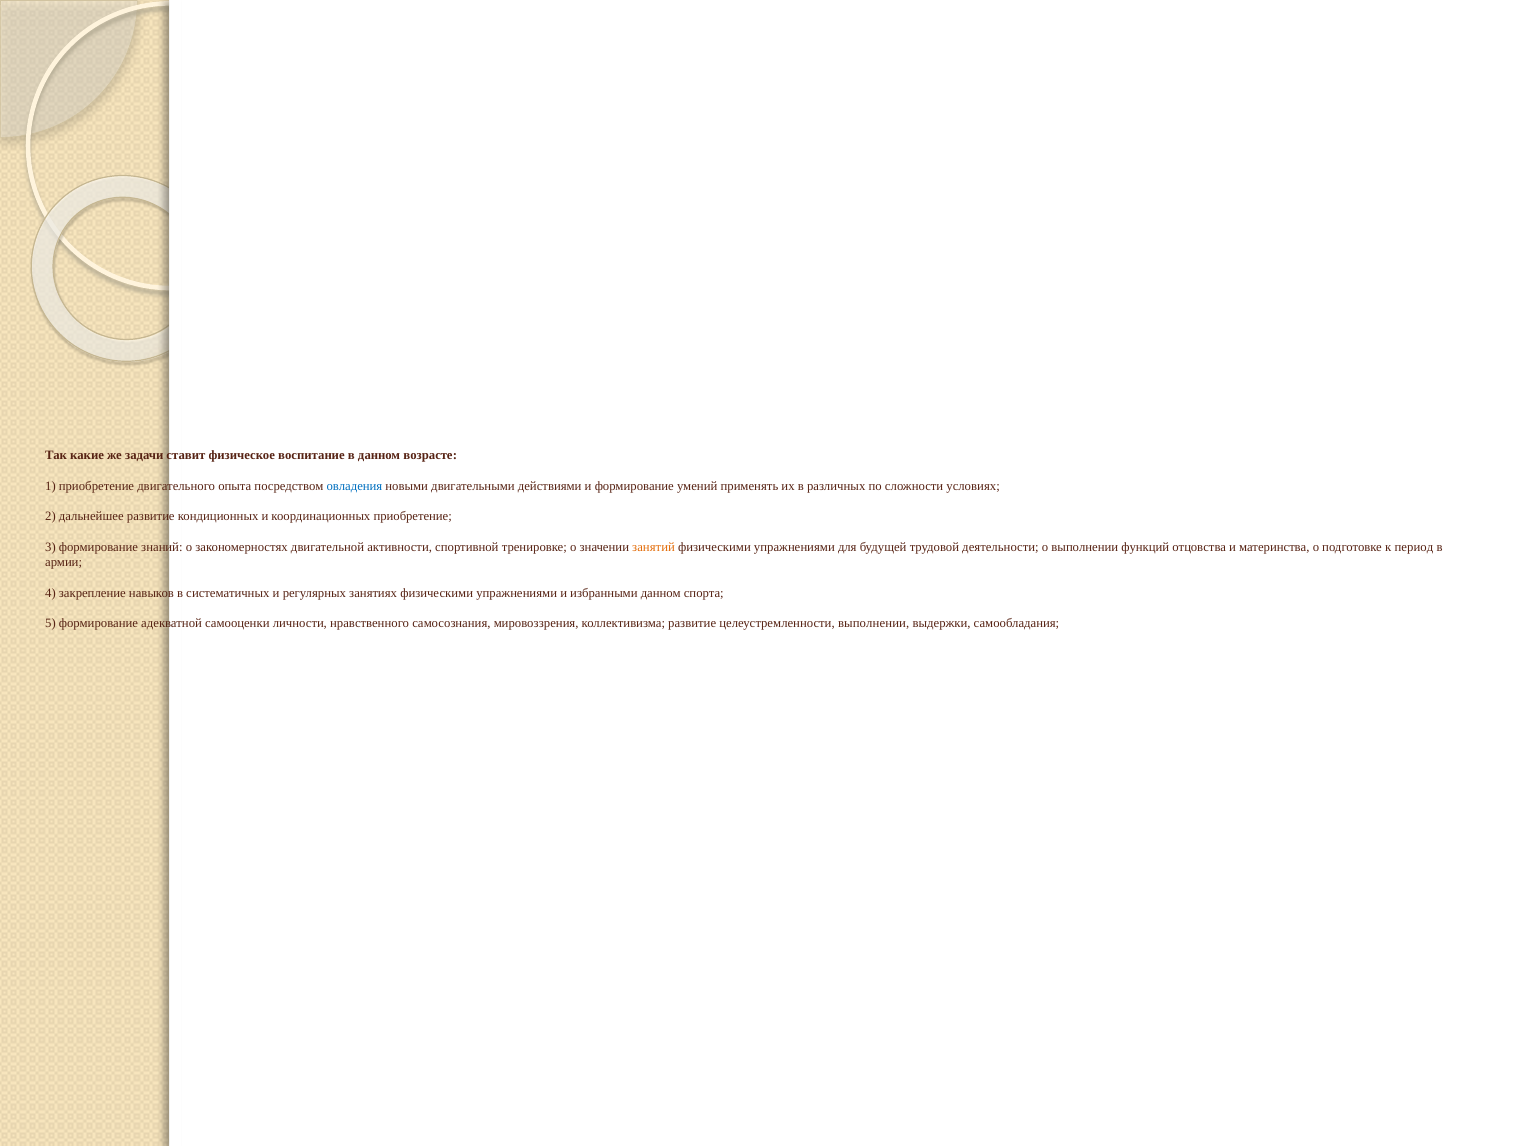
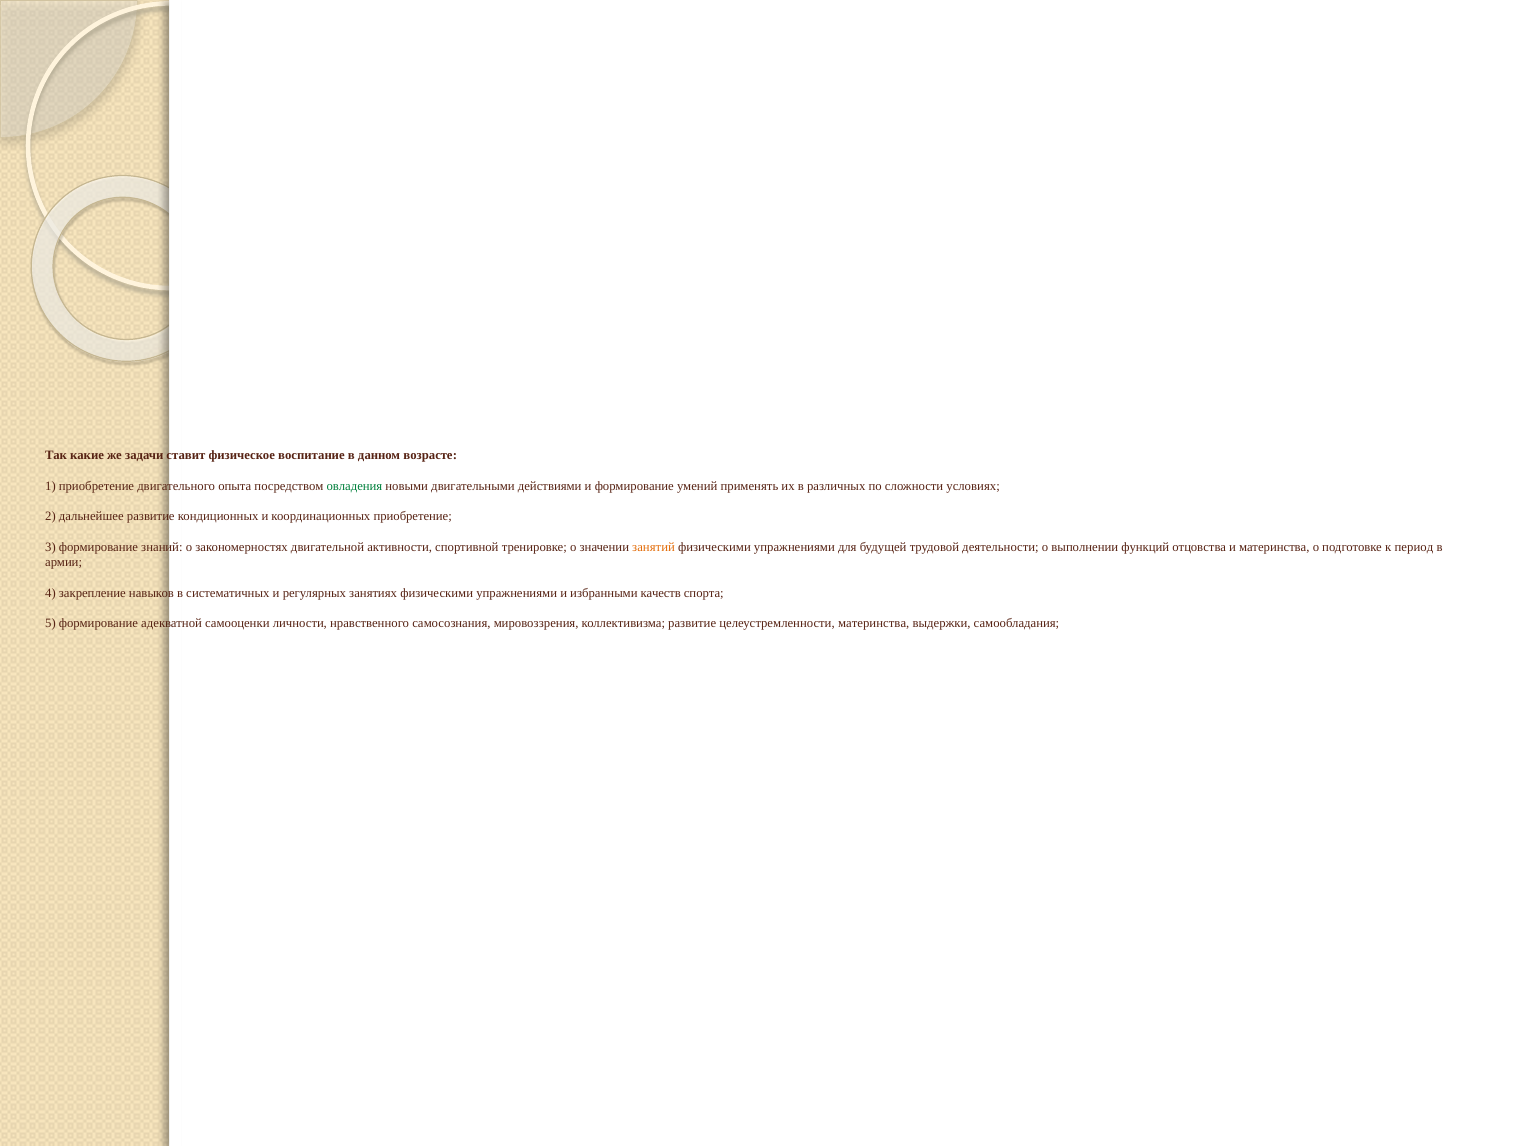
овладения colour: blue -> green (354, 486)
избранными данном: данном -> качеств (661, 593)
целеустремленности выполнении: выполнении -> материнства (874, 623)
